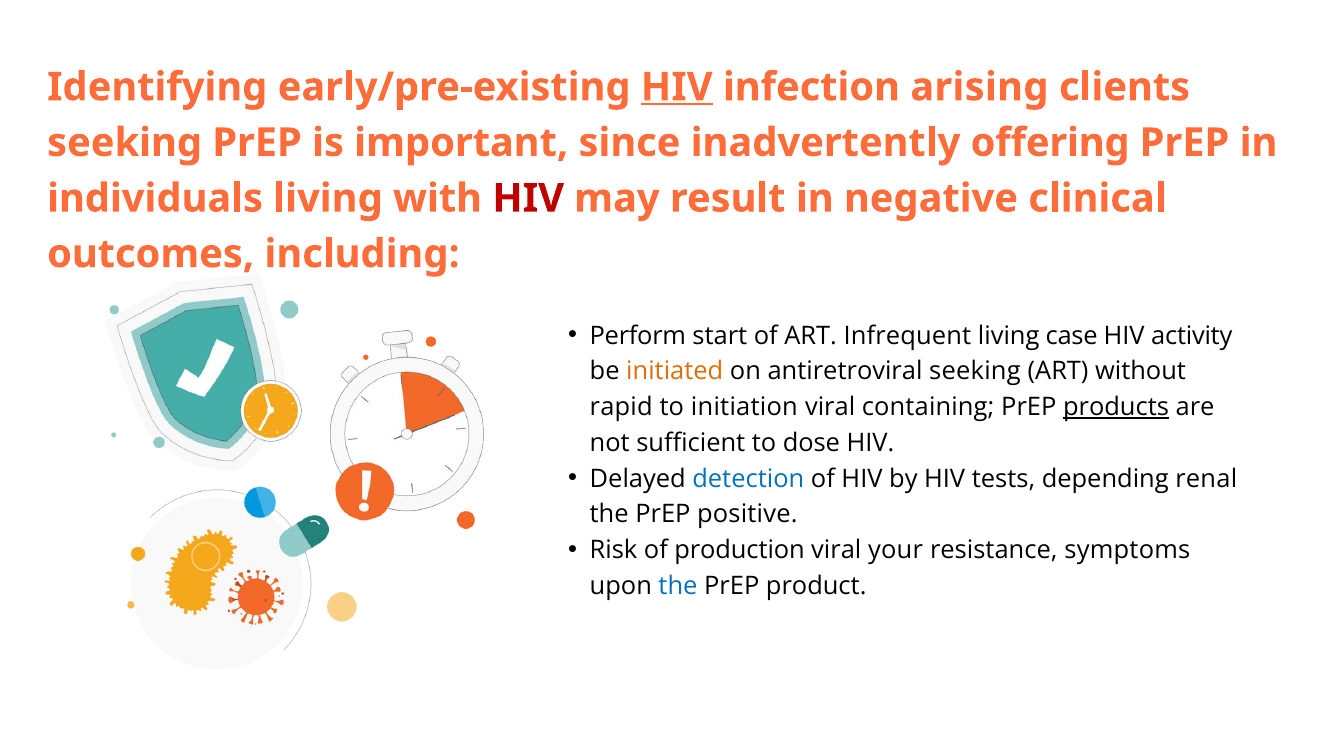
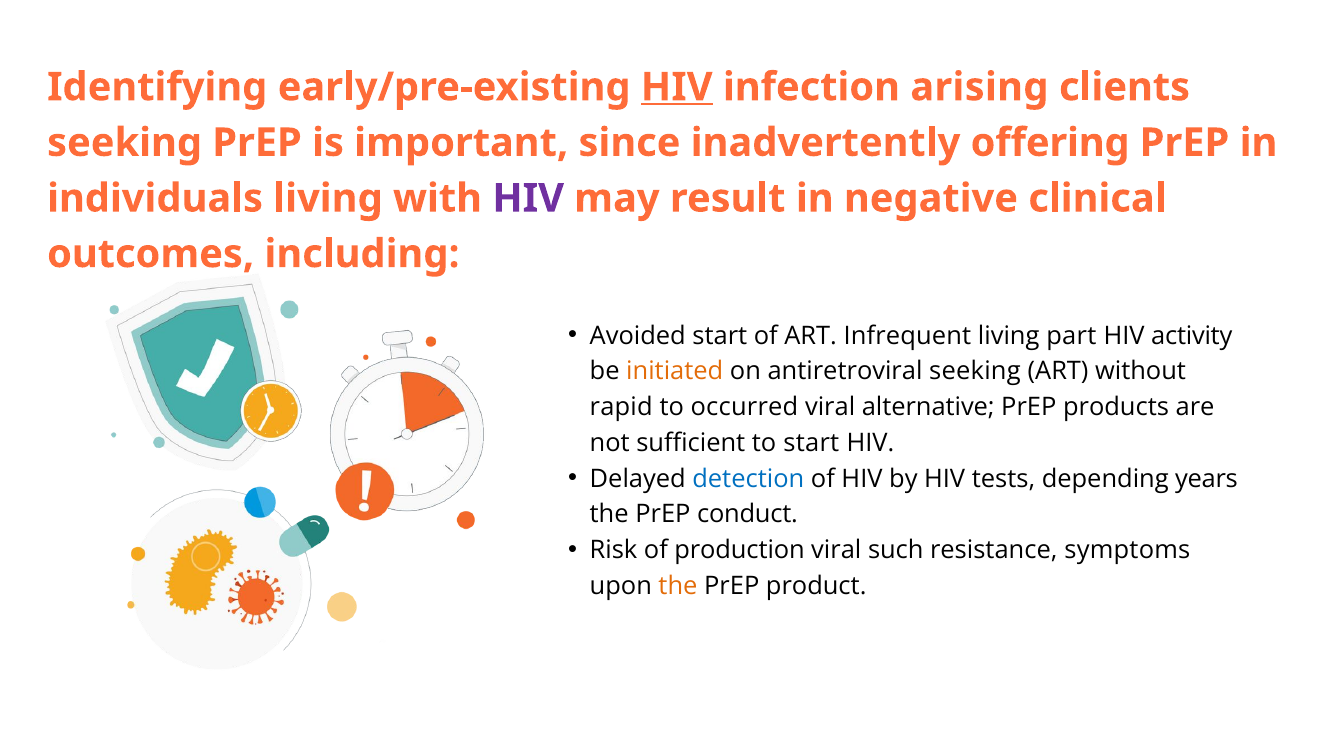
HIV colour: red -> purple (528, 198)
Perform: Perform -> Avoided (638, 336)
case: case -> part (1071, 336)
initiation: initiation -> occurred (744, 407)
containing: containing -> alternative (928, 407)
products underline: present -> none (1116, 407)
to dose: dose -> start (811, 443)
renal: renal -> years (1206, 479)
positive: positive -> conduct (748, 514)
your: your -> such (896, 550)
the colour: blue -> orange (678, 586)
